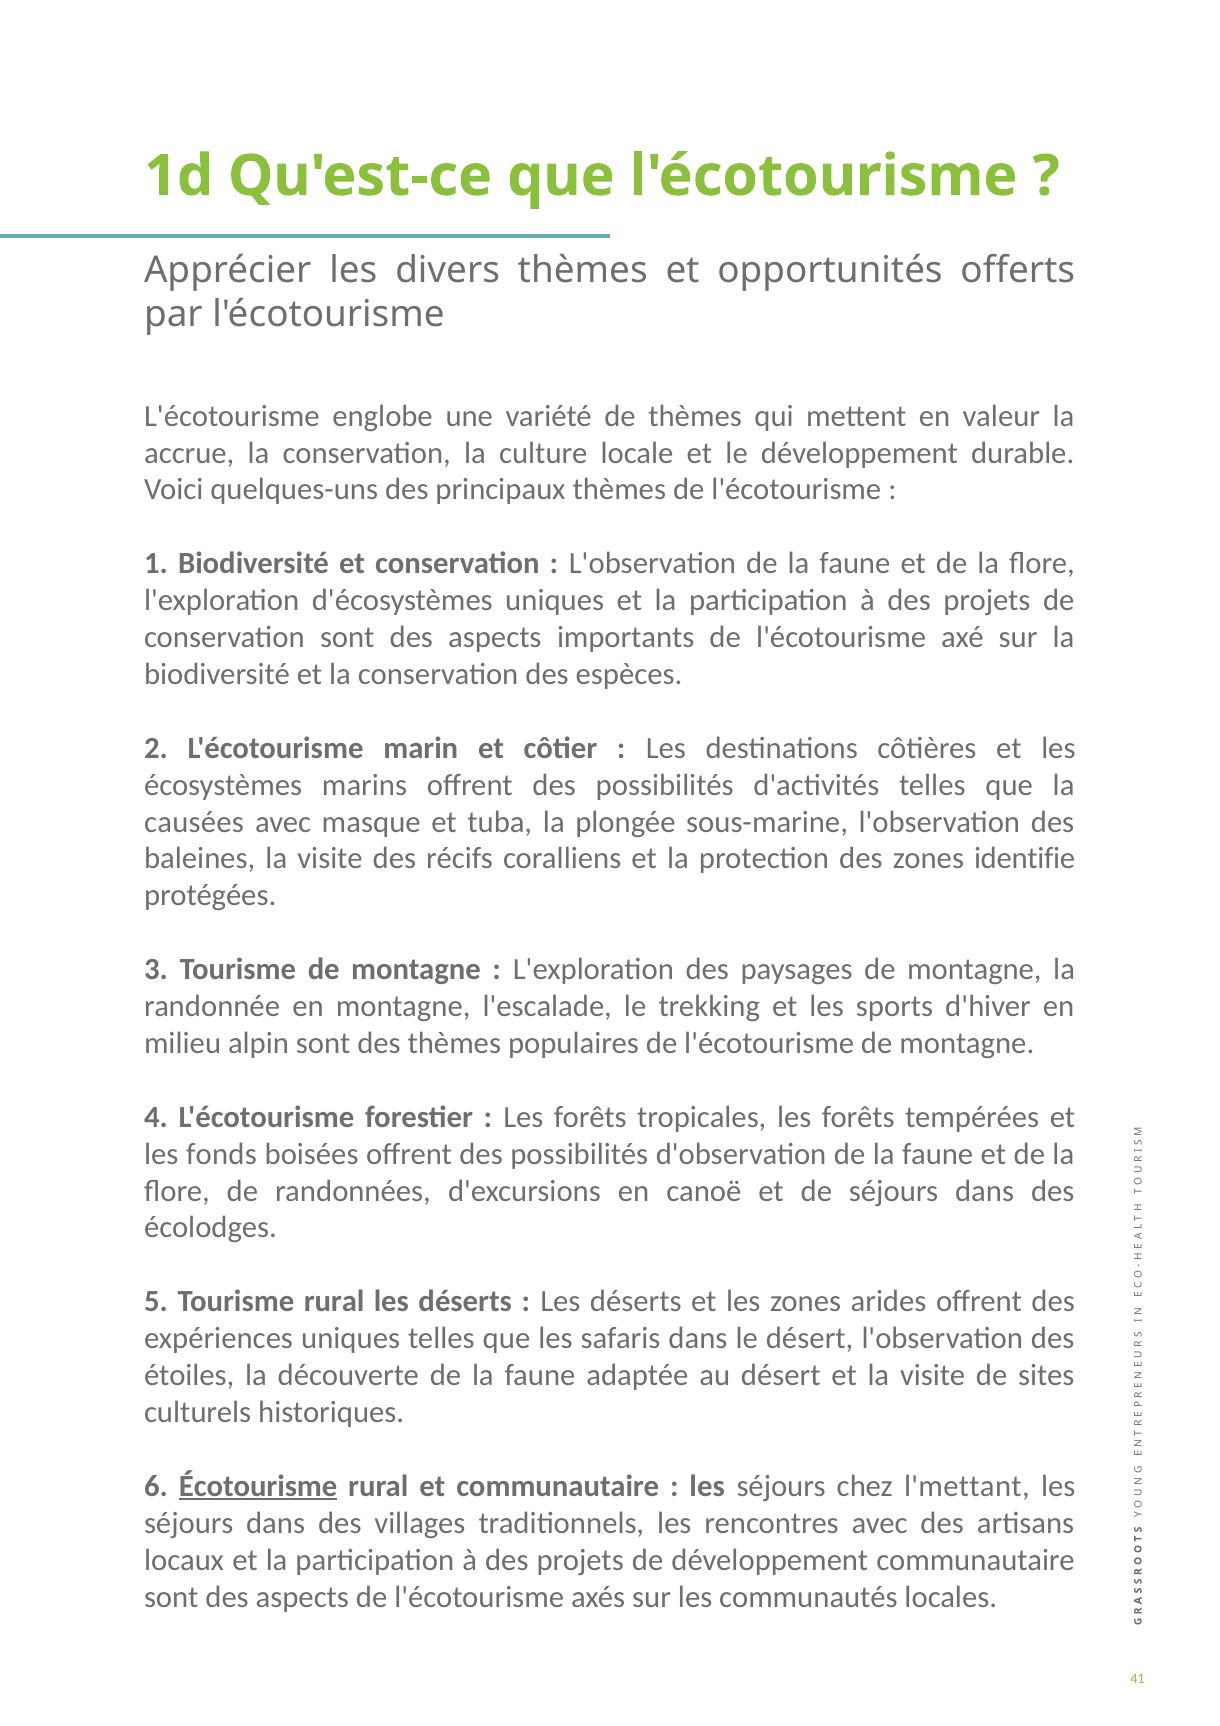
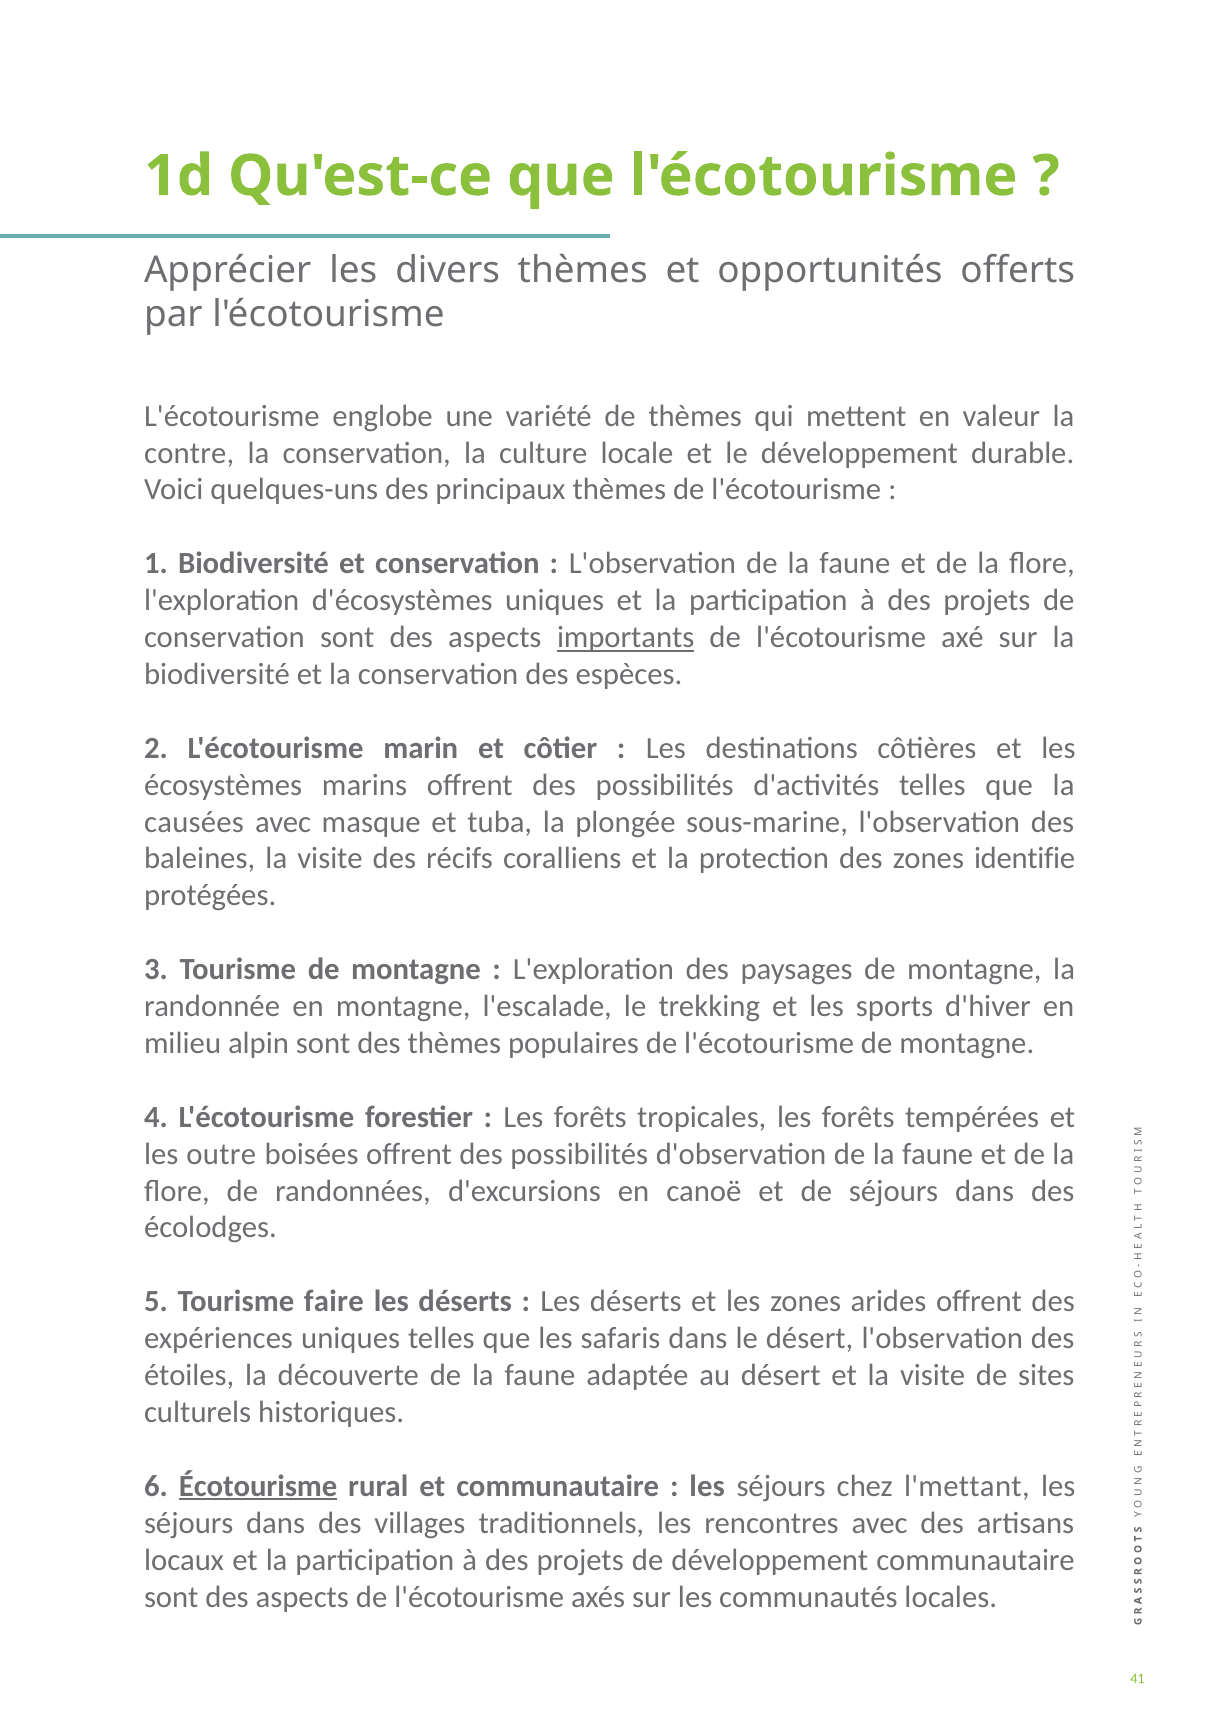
accrue: accrue -> contre (189, 453)
importants underline: none -> present (626, 637)
fonds: fonds -> outre (221, 1154)
Tourisme rural: rural -> faire (334, 1301)
